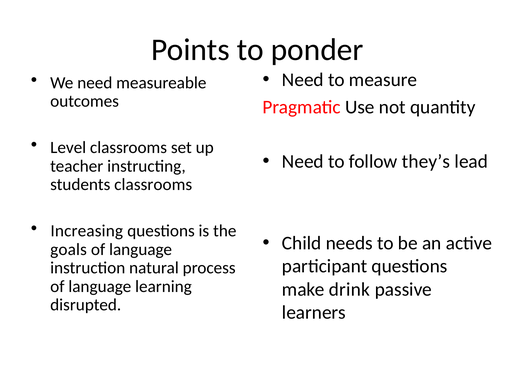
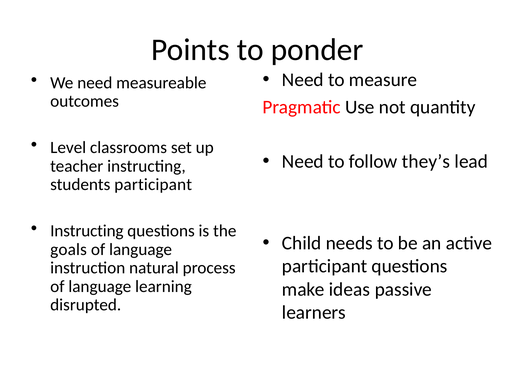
students classrooms: classrooms -> participant (153, 185)
Increasing: Increasing -> Instructing (87, 231)
drink: drink -> ideas (349, 290)
